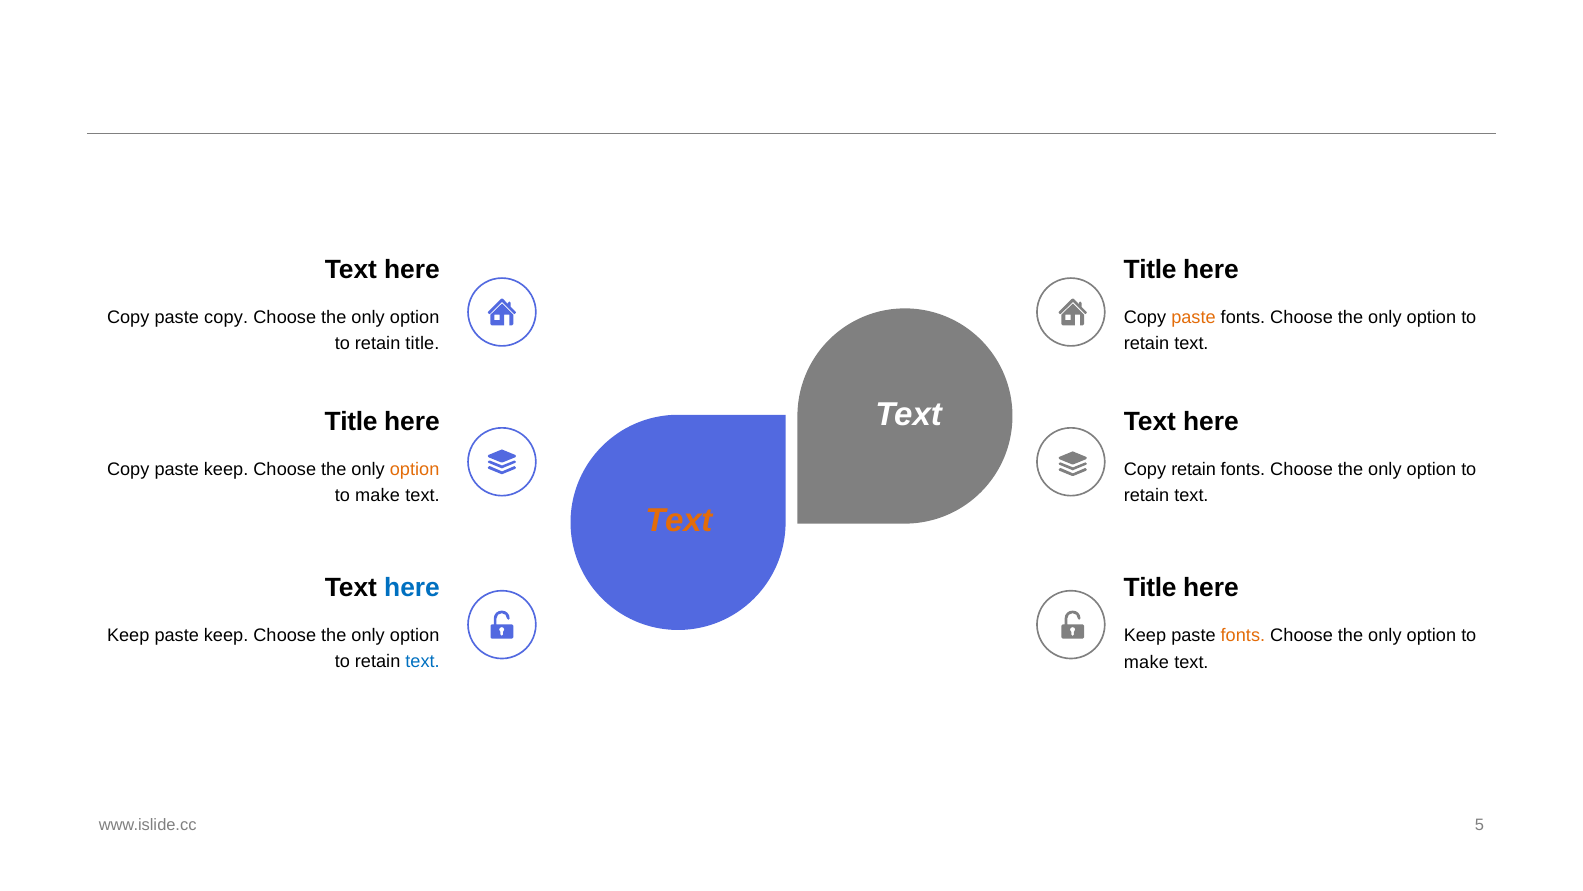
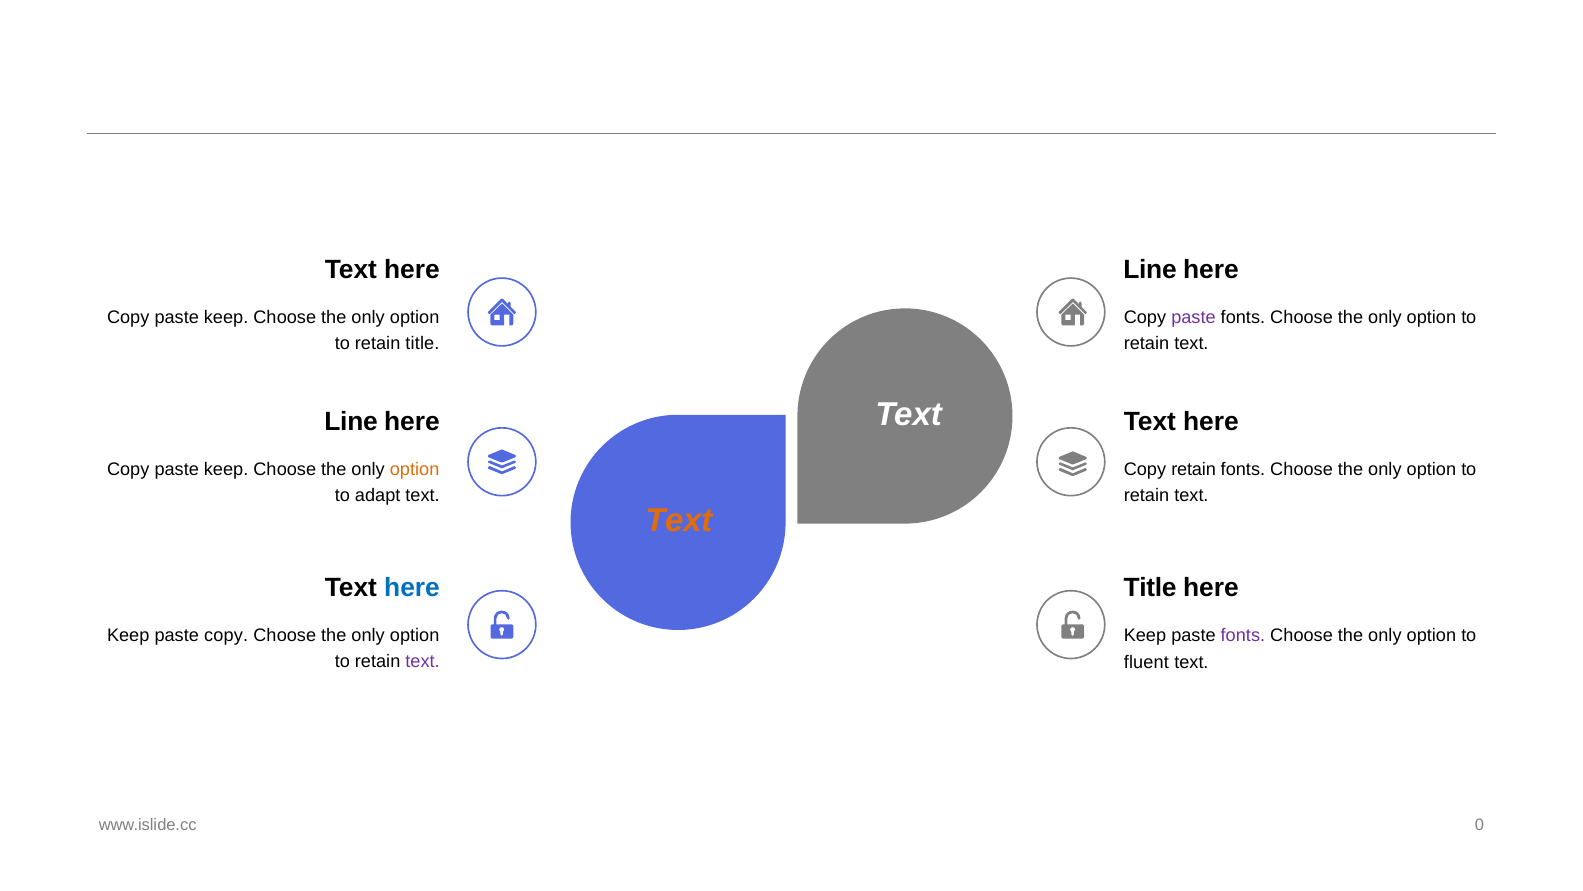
Title: Title -> Line (1150, 270)
copy: copy -> keep (226, 317)
paste colour: orange -> purple (1194, 317)
Title: Title -> Line (351, 422)
make: make -> adapt (378, 495)
keep: keep -> copy (226, 635)
fonts colour: orange -> purple (1243, 636)
text colour: blue -> purple (423, 661)
make: make -> fluent (1146, 662)
5: 5 -> 0 (1479, 825)
